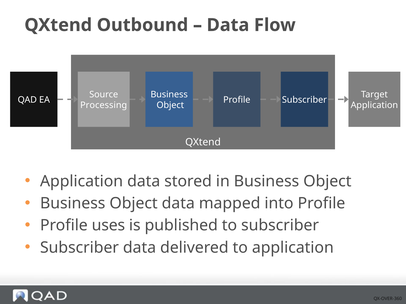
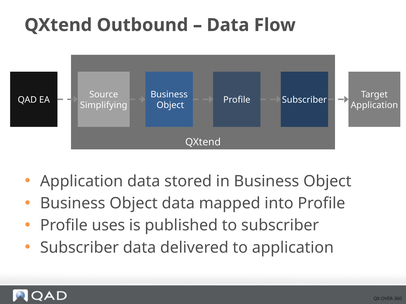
Processing: Processing -> Simplifying (104, 105)
